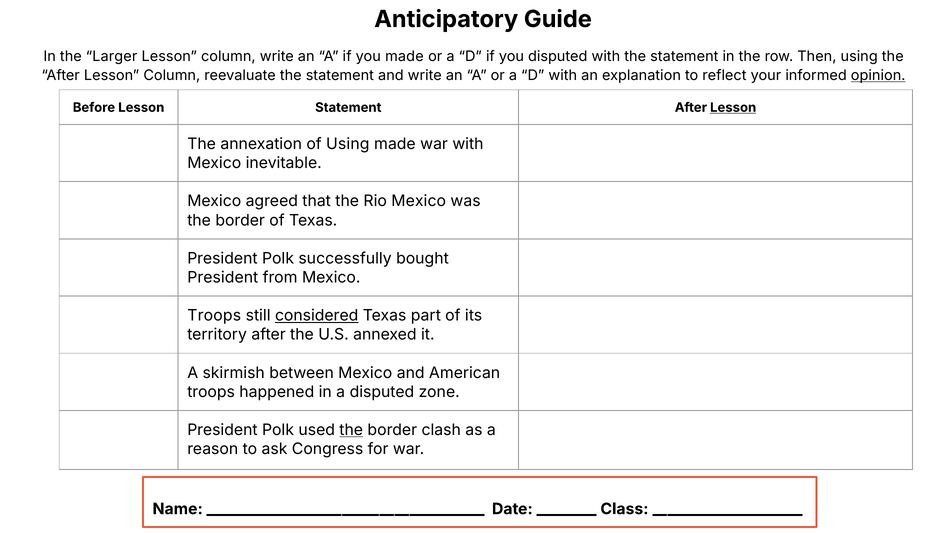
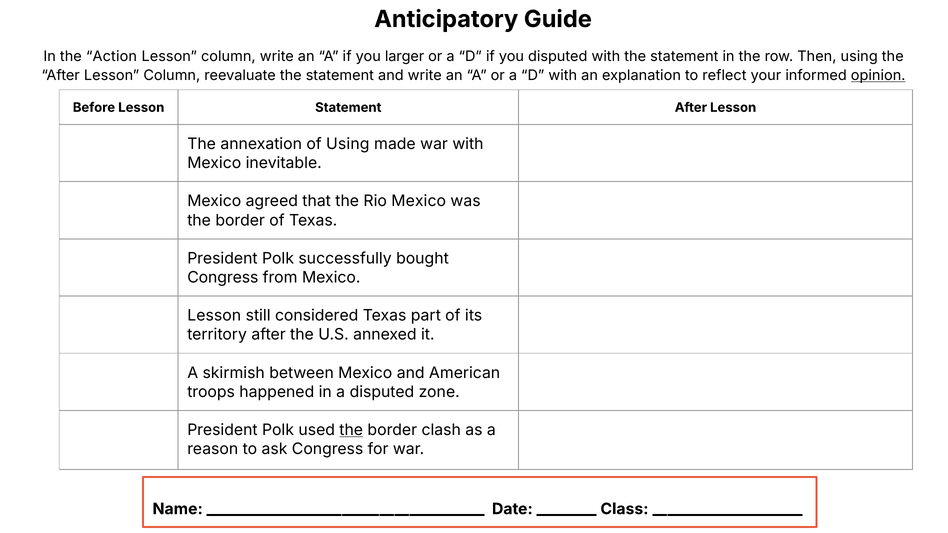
Larger: Larger -> Action (112, 56)
you made: made -> larger (405, 56)
Lesson underline: present -> none (733, 108)
President: President -> Congress (223, 278)
Troops: Troops -> Lesson (214, 316)
considered underline: present -> none (317, 316)
